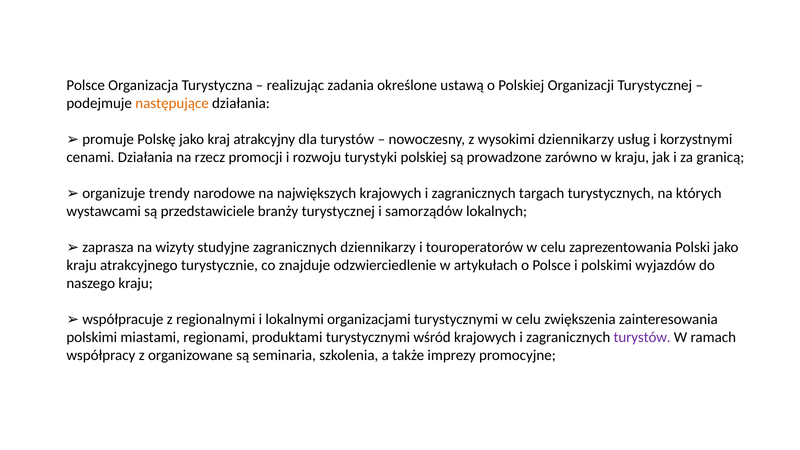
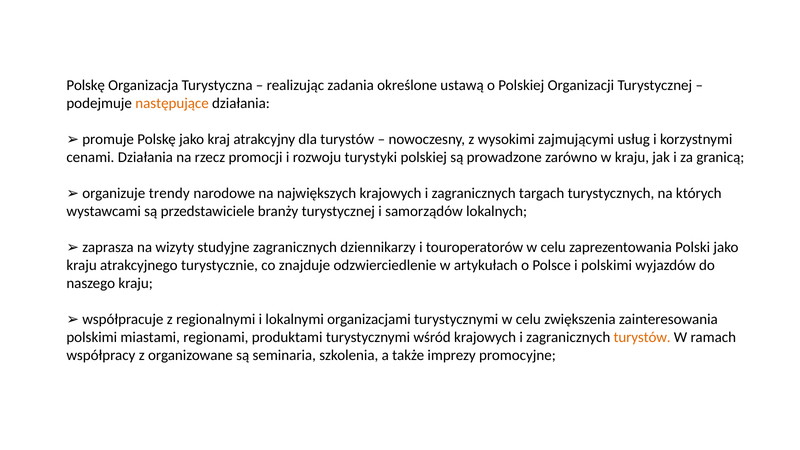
Polsce: Polsce -> Polskę (86, 86)
wysokimi dziennikarzy: dziennikarzy -> zajmującymi (576, 140)
turystów colour: purple -> orange (642, 338)
